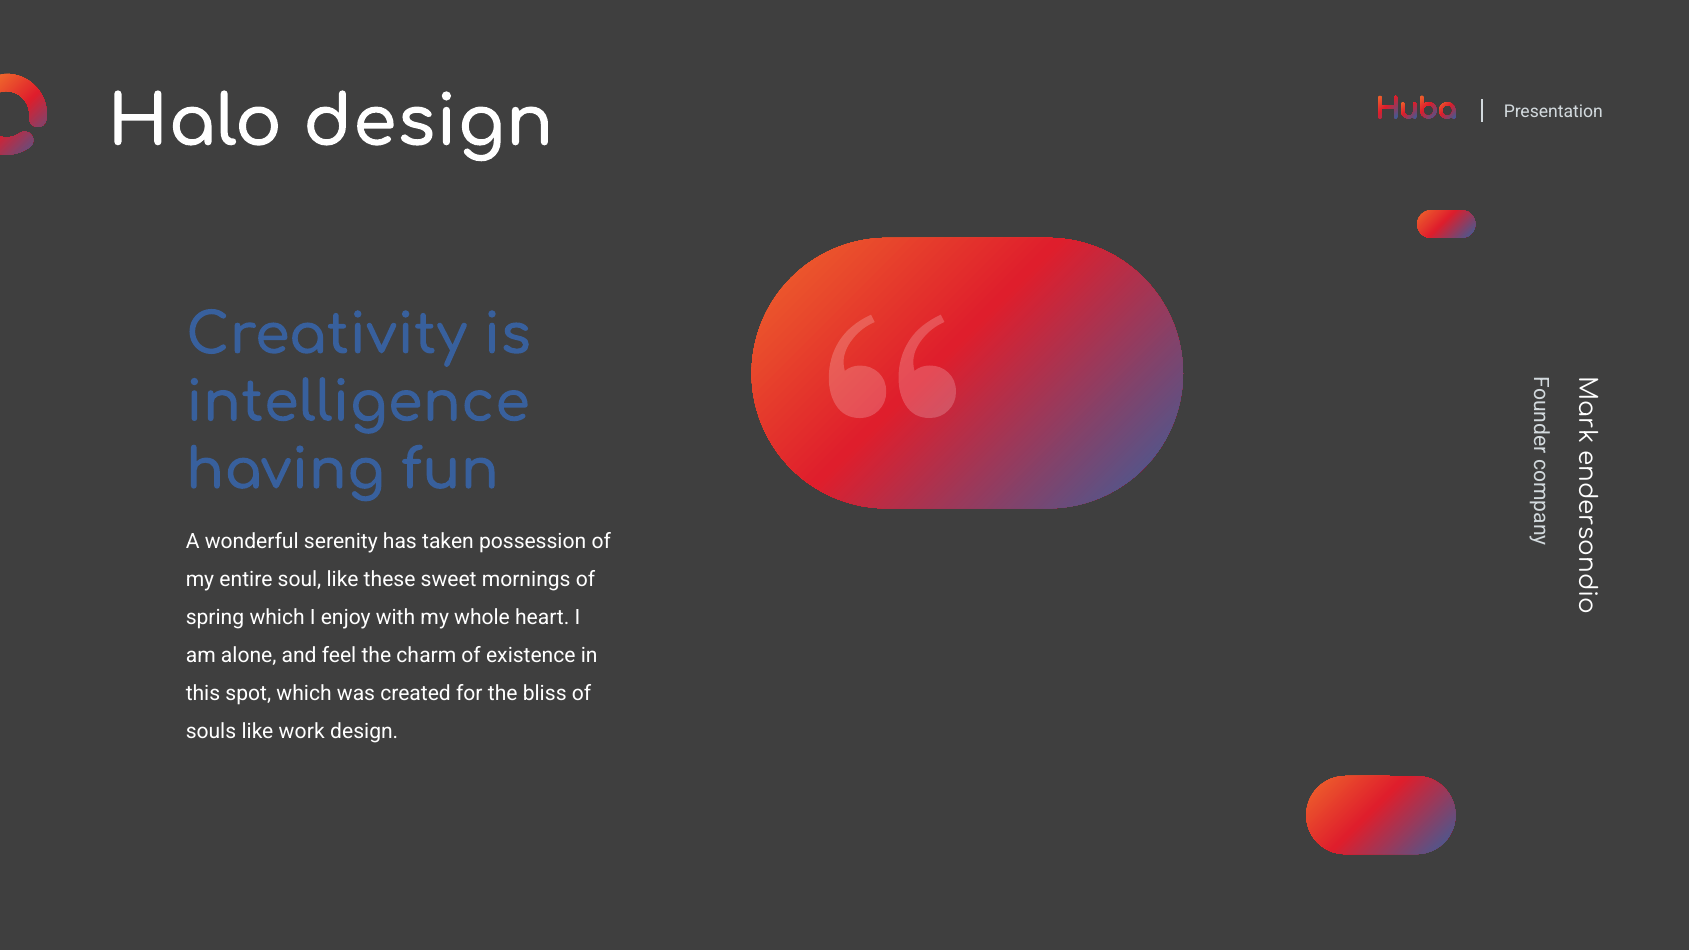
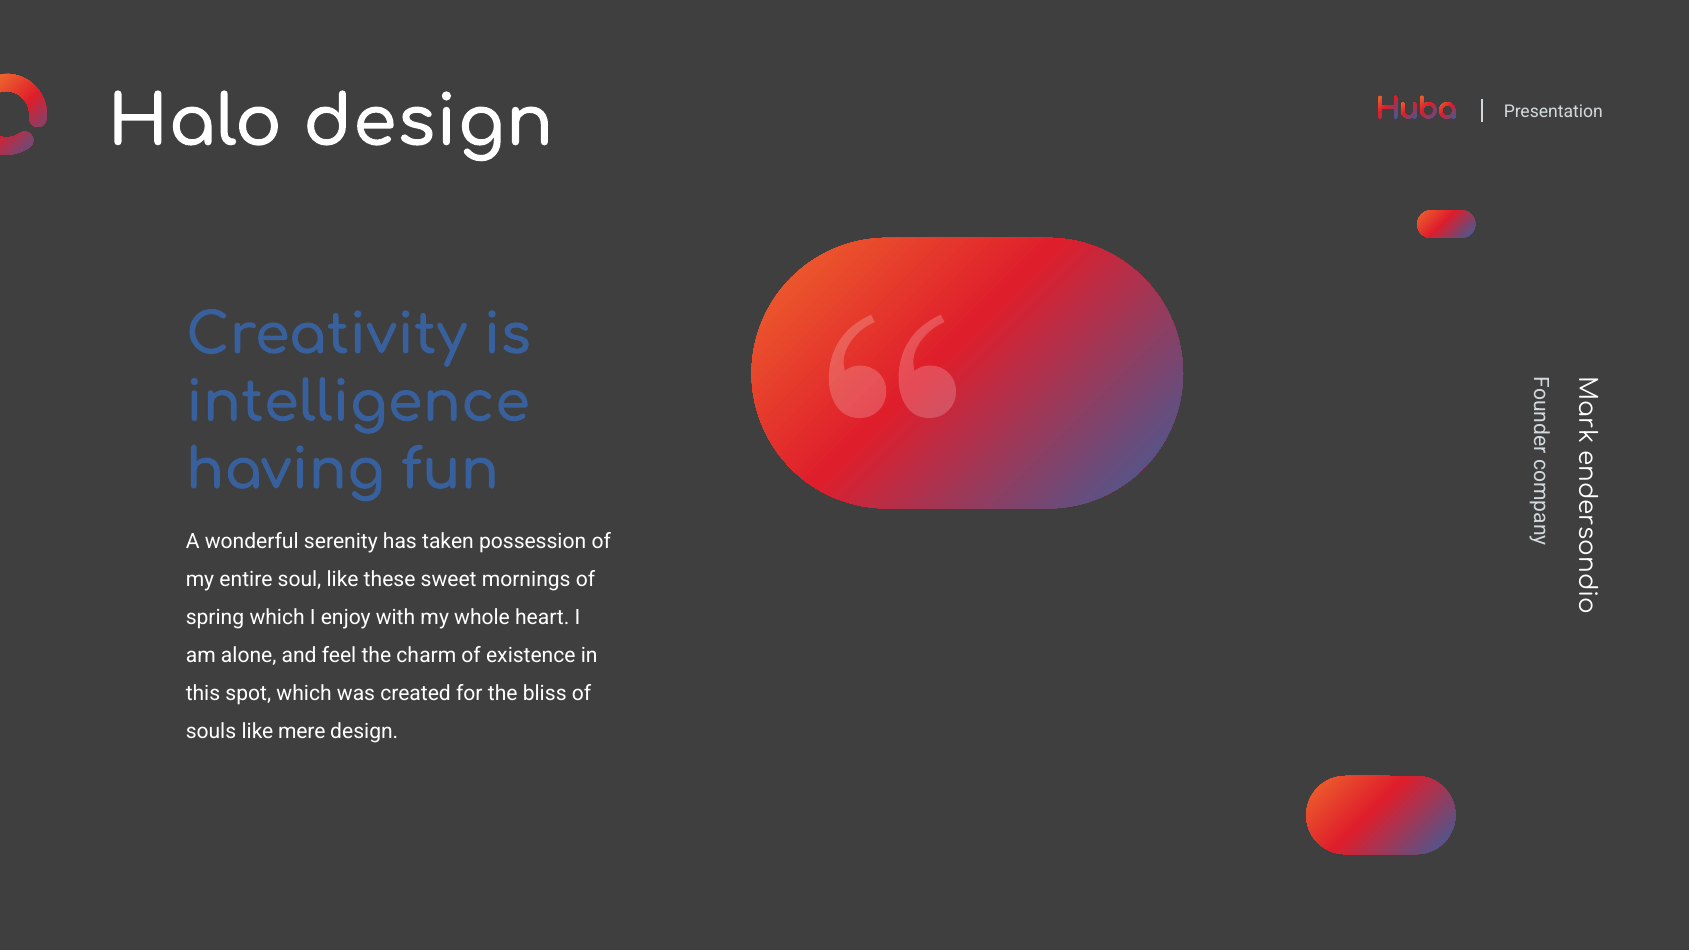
work: work -> mere (302, 731)
